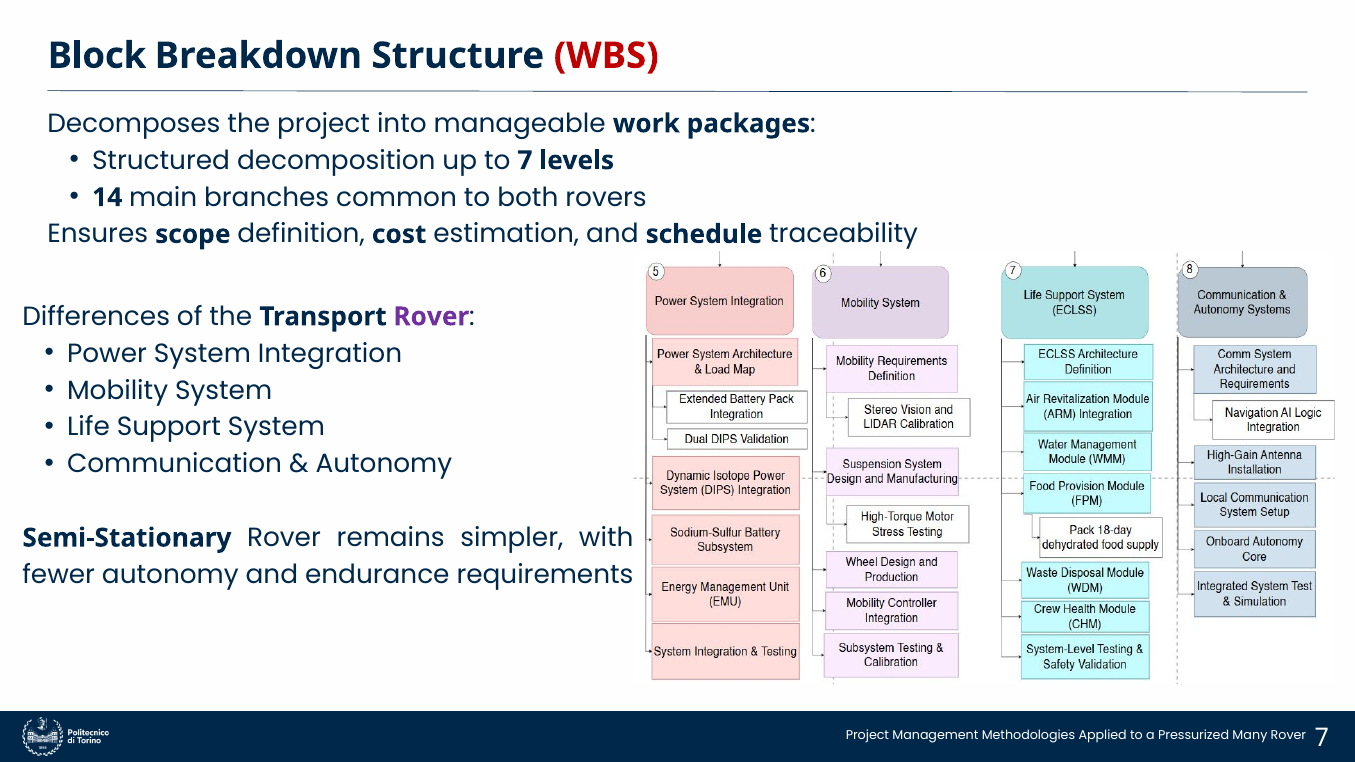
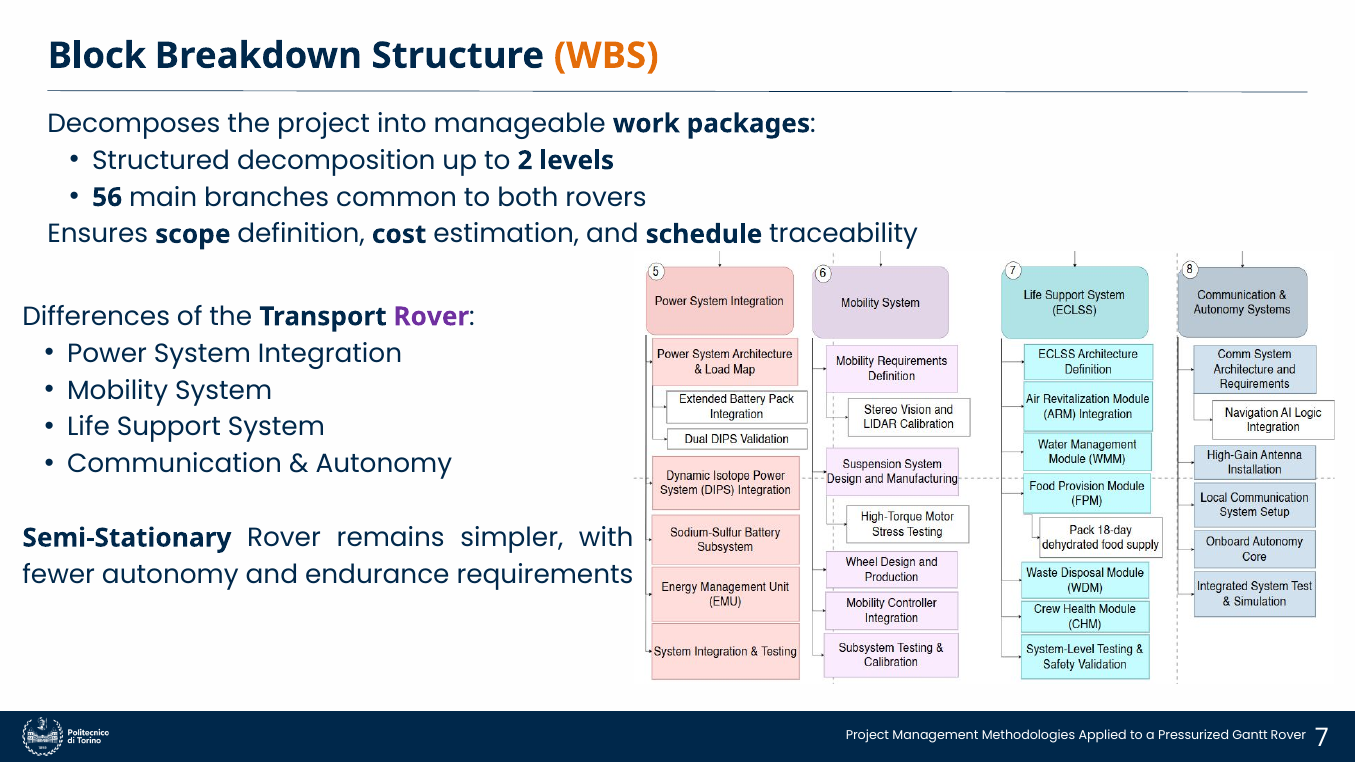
WBS colour: red -> orange (606, 56)
to 7: 7 -> 2 (525, 161)
14: 14 -> 56 (107, 197)
Many: Many -> Gantt (1250, 736)
